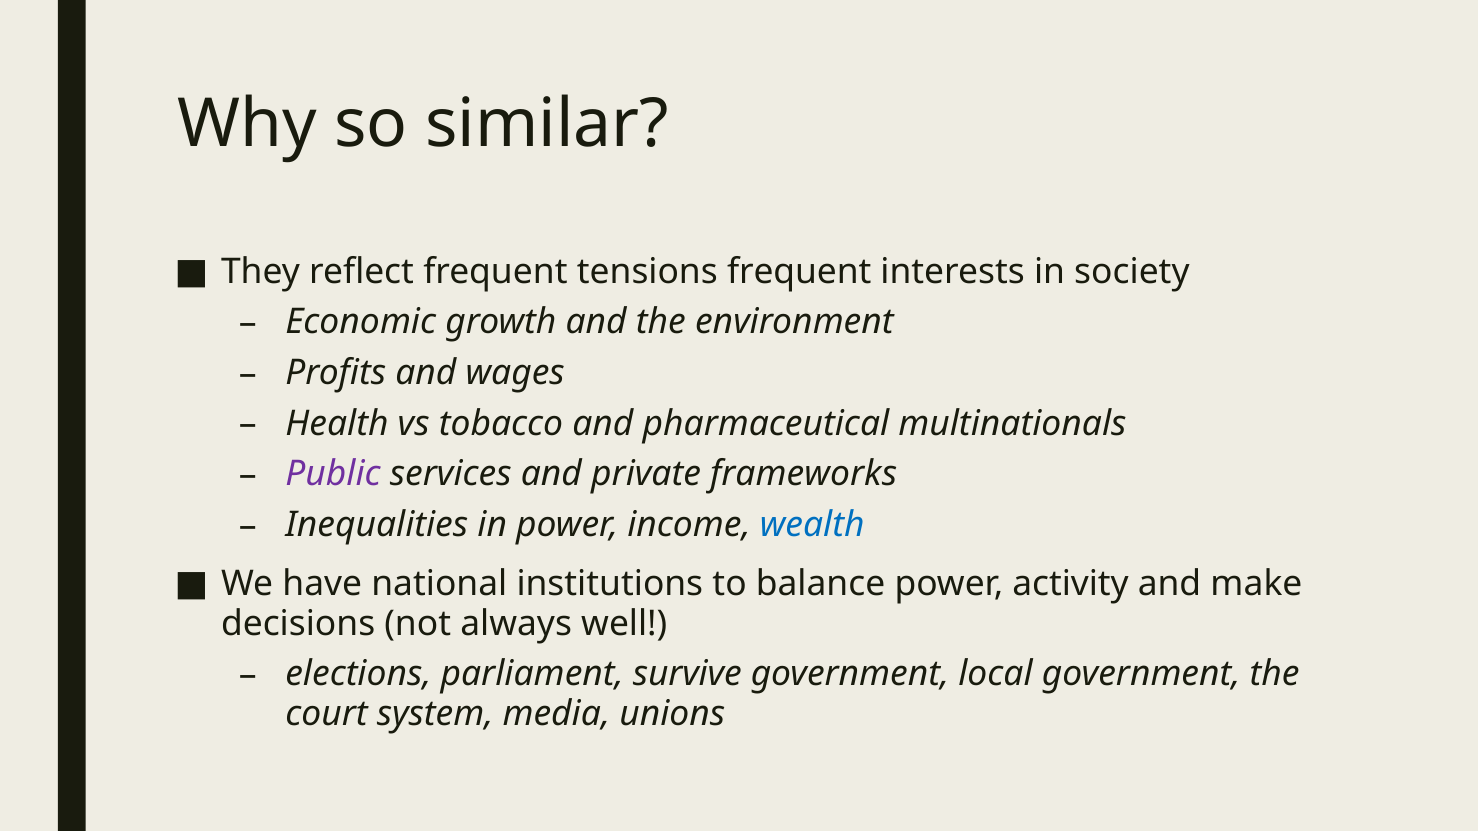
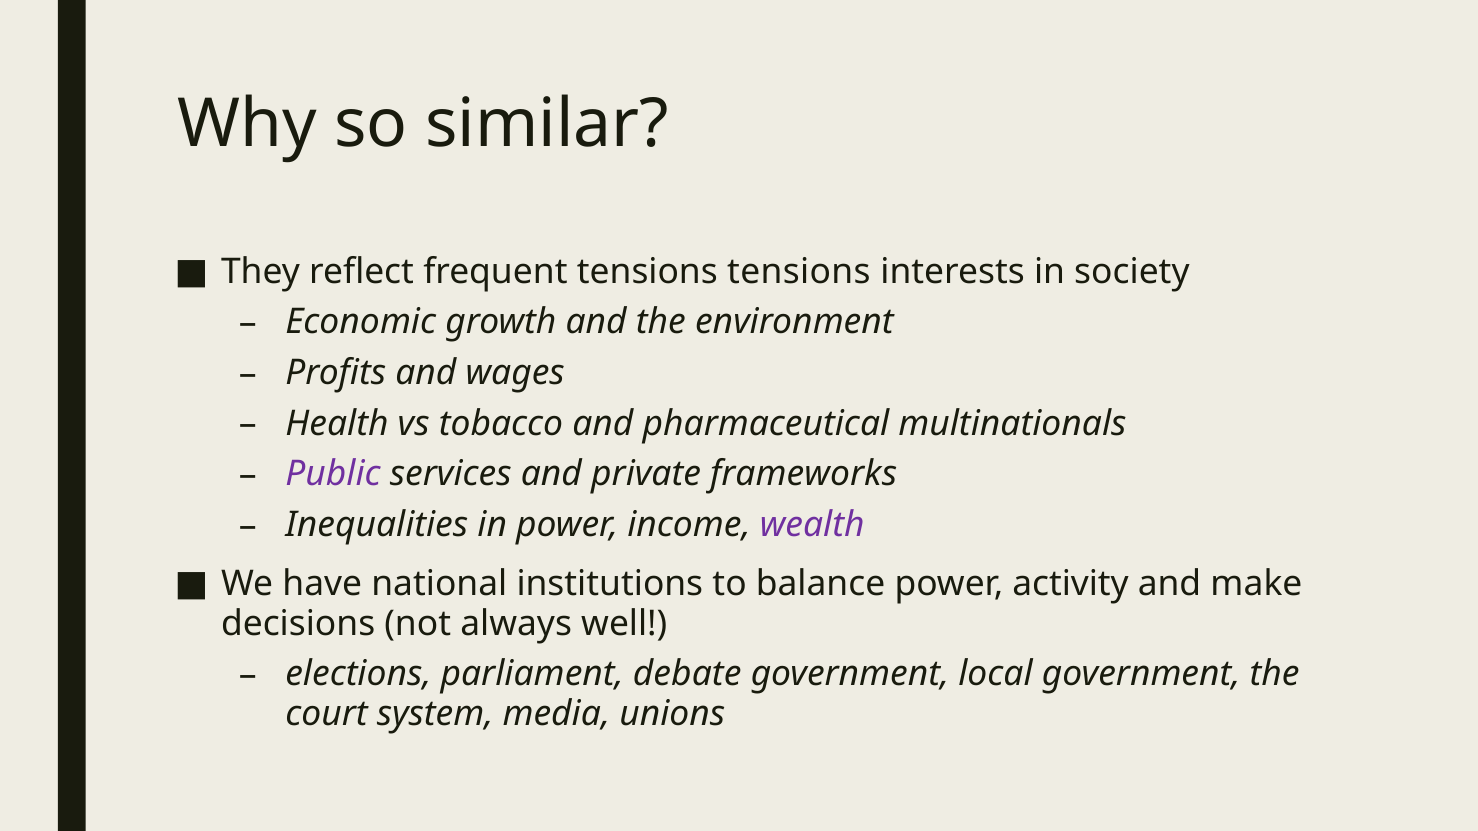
tensions frequent: frequent -> tensions (799, 272)
wealth colour: blue -> purple (812, 525)
survive: survive -> debate (687, 674)
